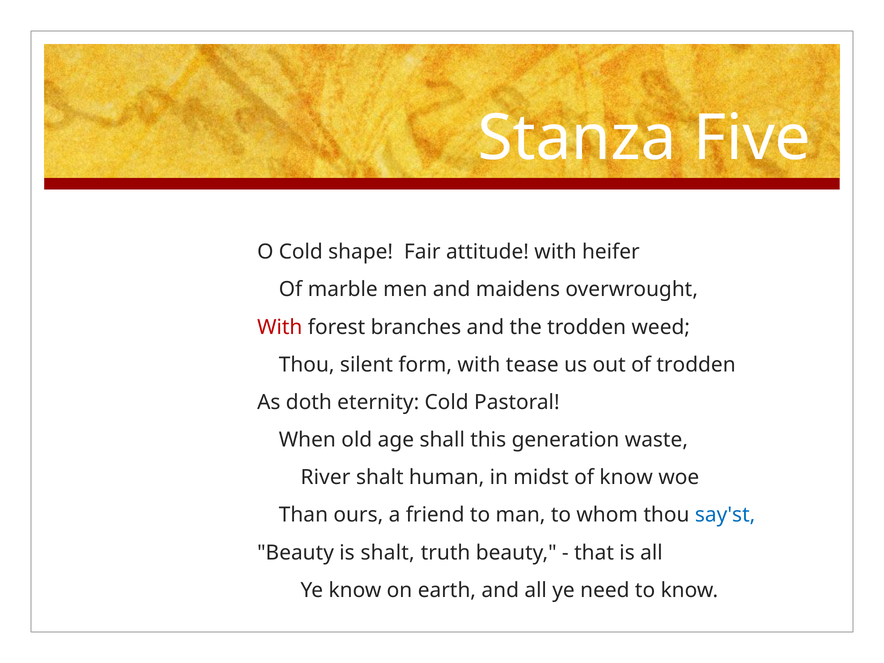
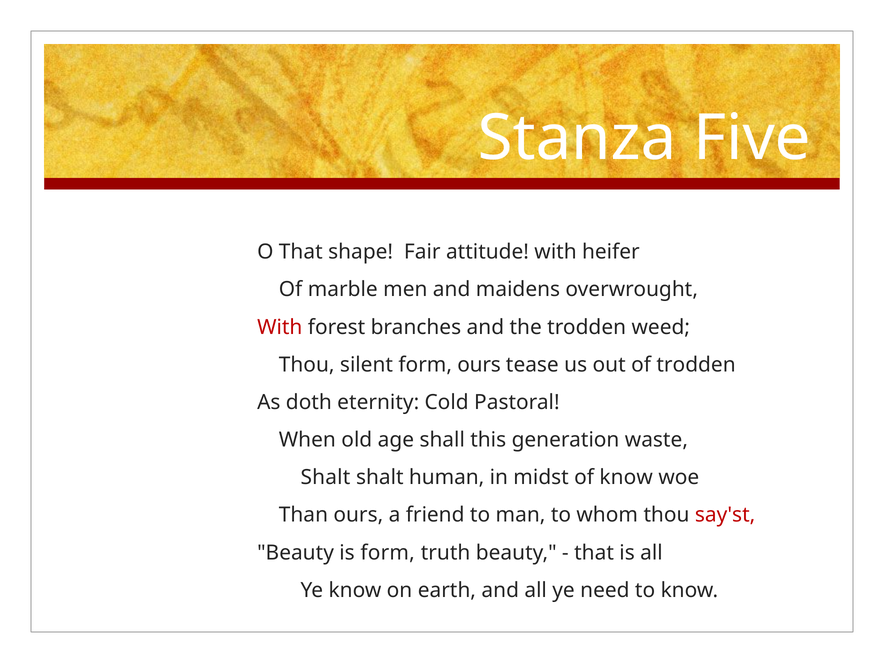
O Cold: Cold -> That (301, 252)
form with: with -> ours (479, 365)
River: River -> Shalt (325, 477)
say'st colour: blue -> red (725, 515)
is shalt: shalt -> form (388, 553)
